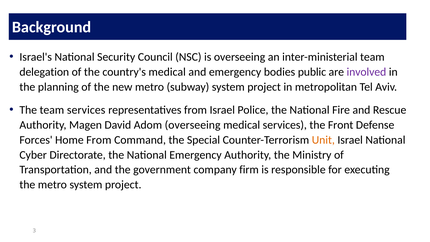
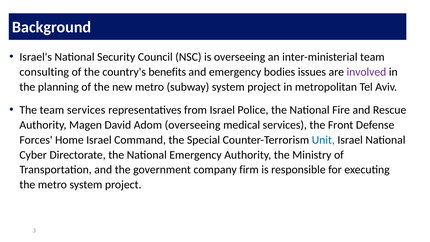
delegation: delegation -> consulting (44, 72)
country's medical: medical -> benefits (167, 72)
public: public -> issues (312, 72)
Home From: From -> Israel (99, 140)
Unit colour: orange -> blue (323, 140)
